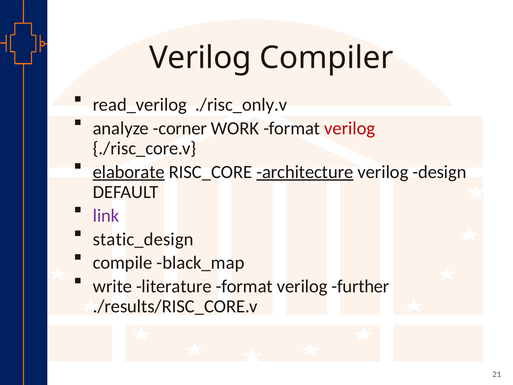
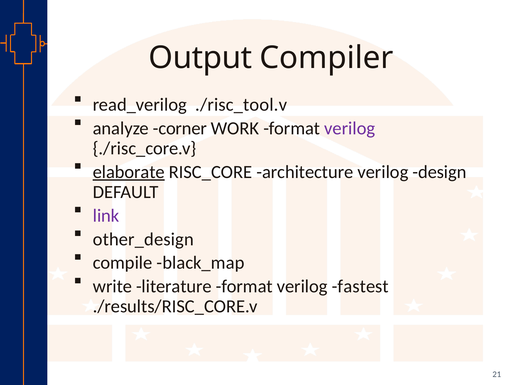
Verilog: Verilog -> Output (200, 58)
./risc_only.v: ./risc_only.v -> ./risc_tool.v (241, 105)
verilog colour: red -> purple (350, 128)
architecture underline: present -> none (305, 172)
static_design: static_design -> other_design (143, 239)
further: further -> fastest (360, 286)
